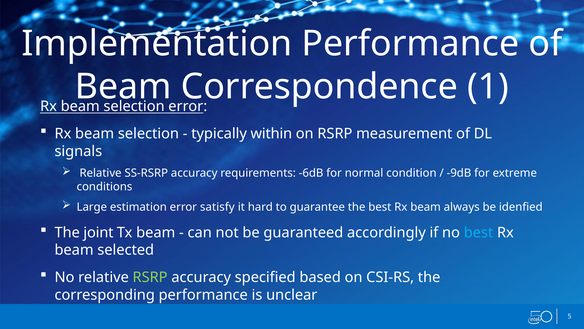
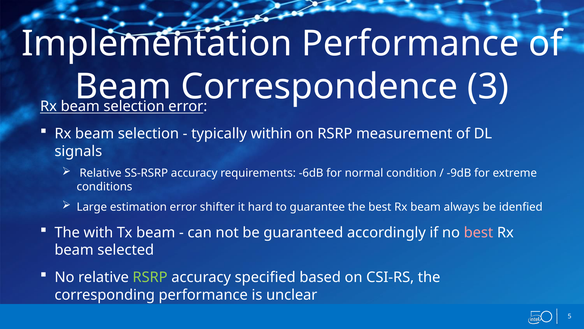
1: 1 -> 3 (488, 87)
satisfy: satisfy -> shifter (217, 207)
joint: joint -> with (98, 232)
best colour: light blue -> pink (478, 232)
